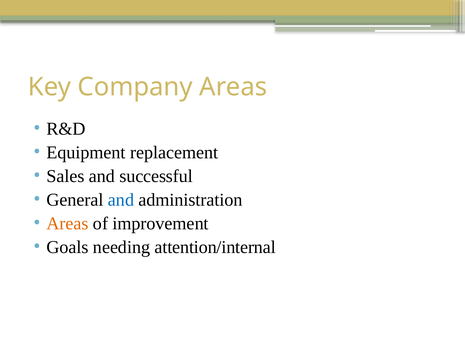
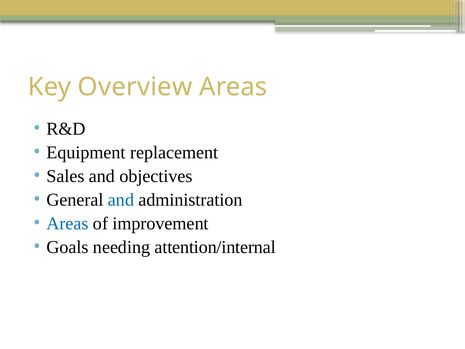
Company: Company -> Overview (135, 87)
successful: successful -> objectives (156, 176)
Areas colour: orange -> blue (67, 223)
